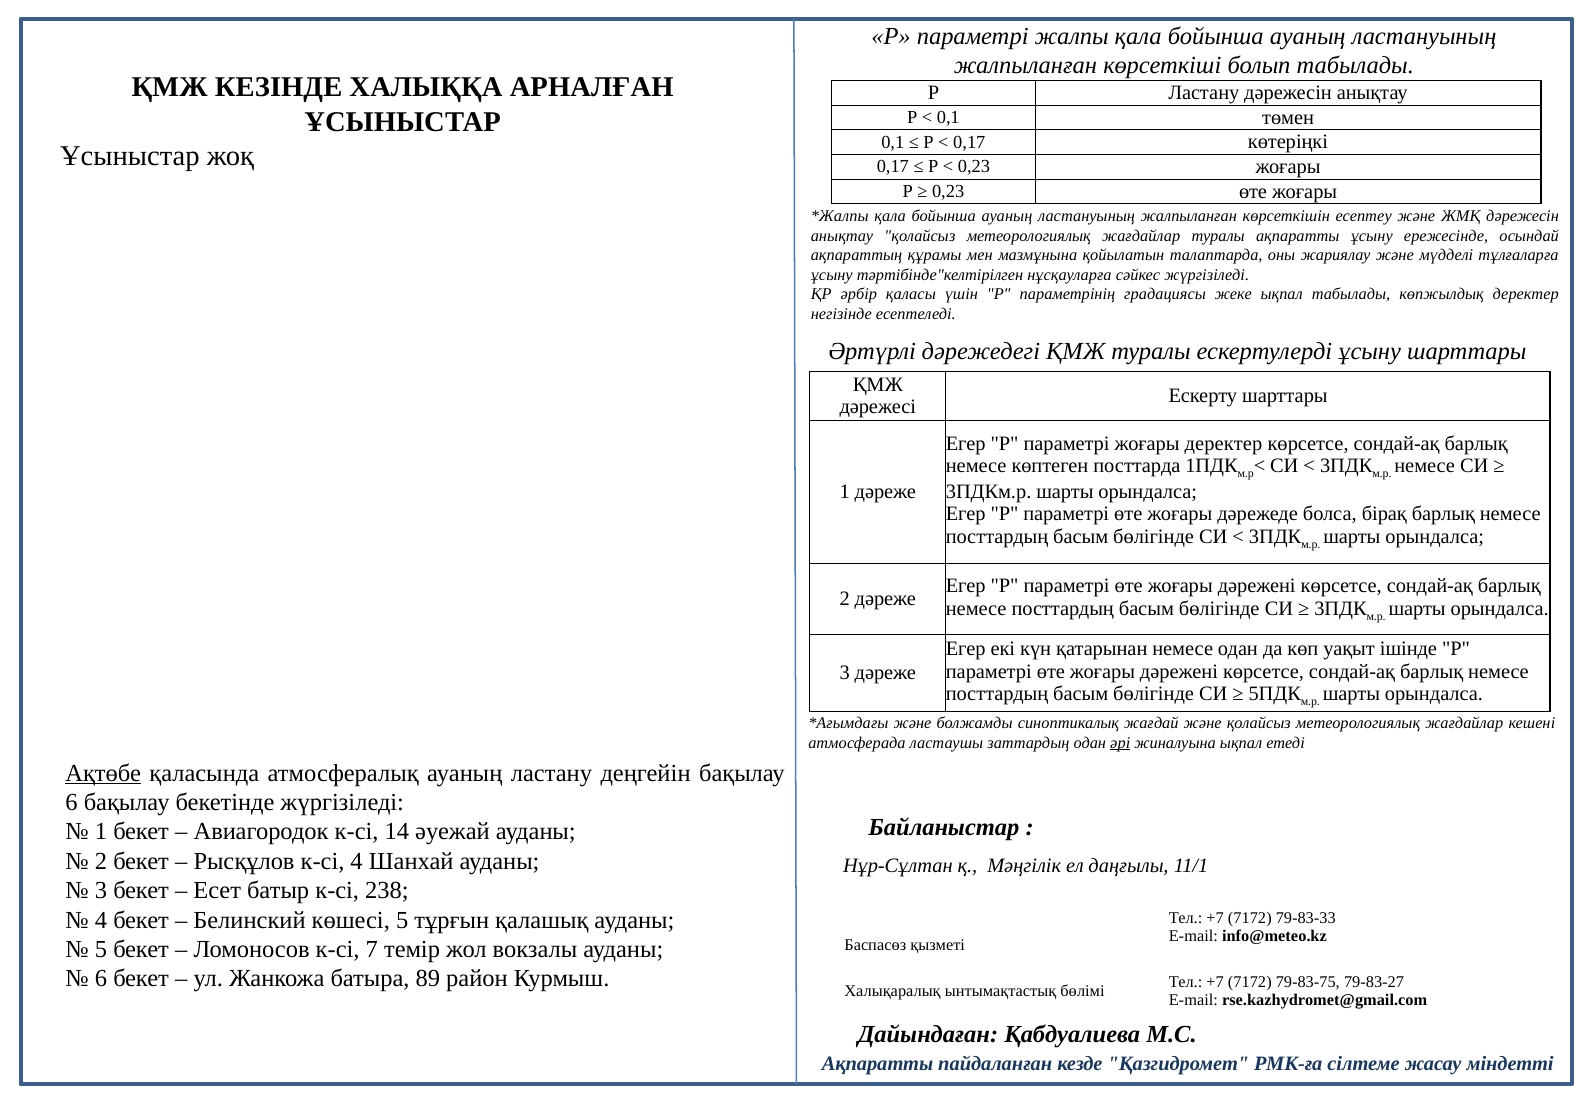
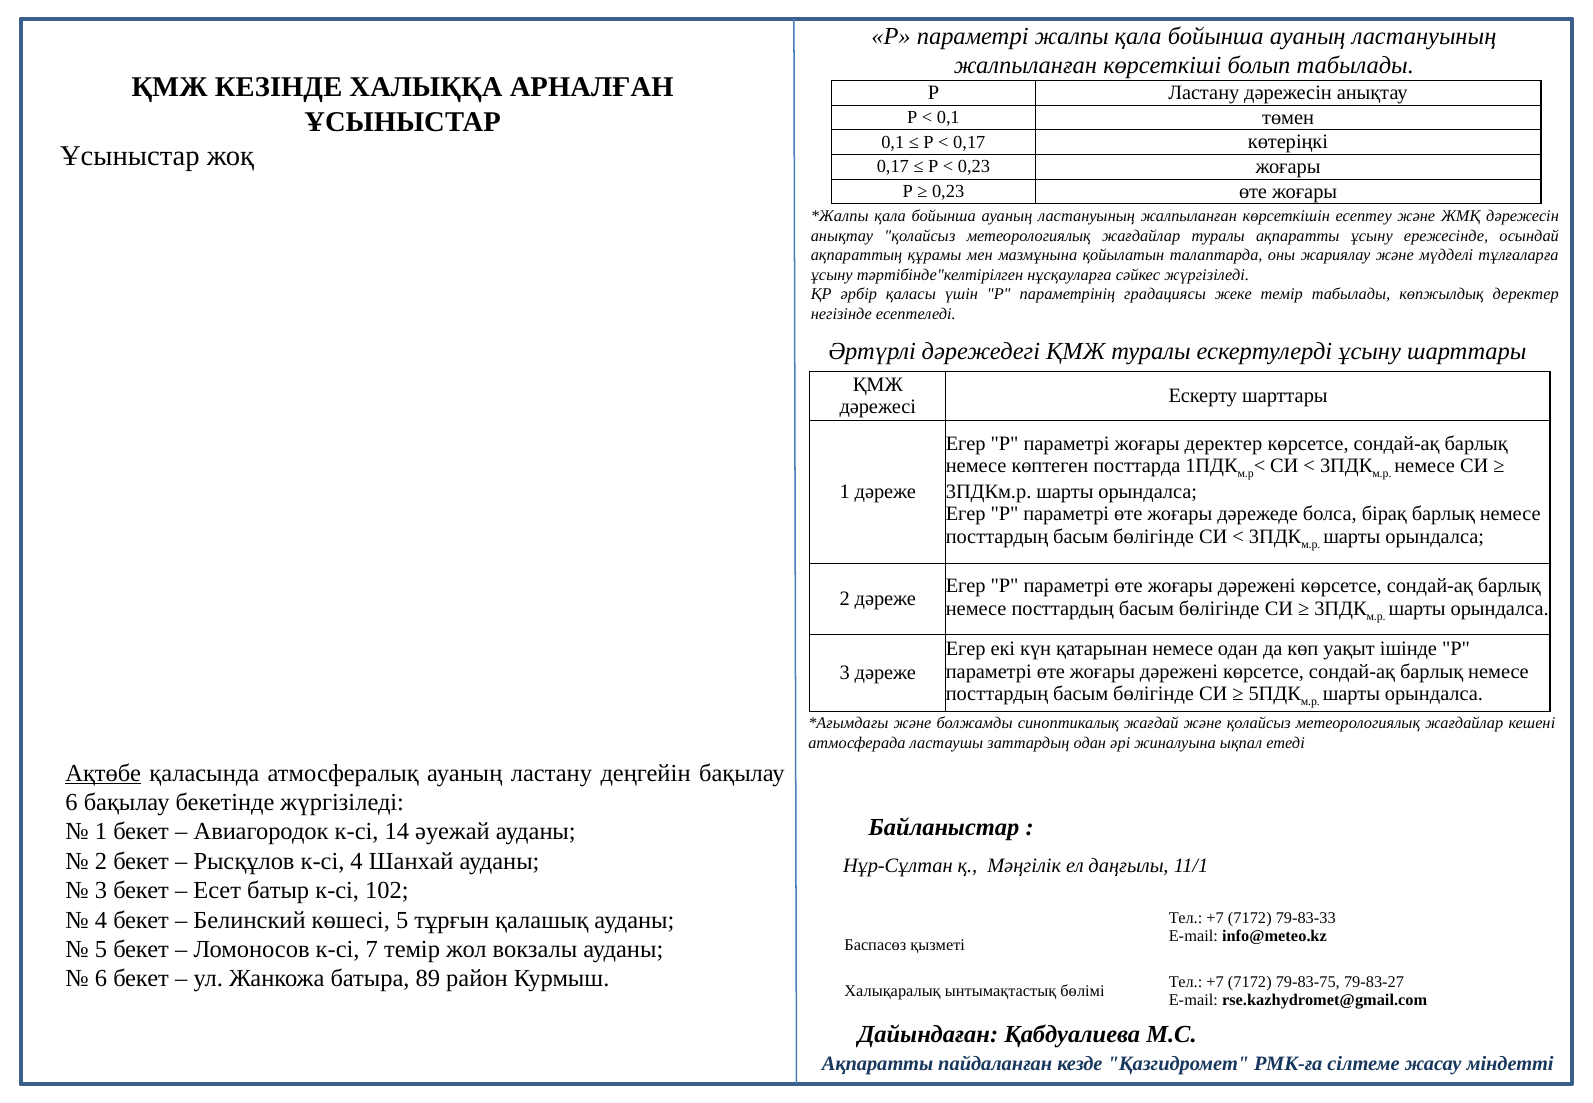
жеке ықпал: ықпал -> темір (1282, 294)
әрі underline: present -> none (1120, 743)
238: 238 -> 102 (387, 891)
